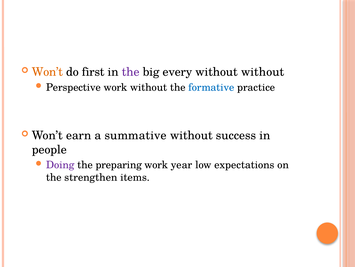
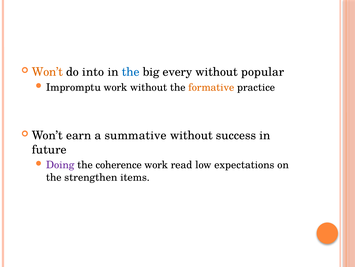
first: first -> into (93, 72)
the colour: purple -> blue (131, 72)
without without: without -> popular (263, 72)
Perspective: Perspective -> Impromptu (73, 87)
formative colour: blue -> orange (211, 87)
people: people -> future (49, 149)
preparing: preparing -> coherence (119, 165)
year: year -> read (182, 165)
